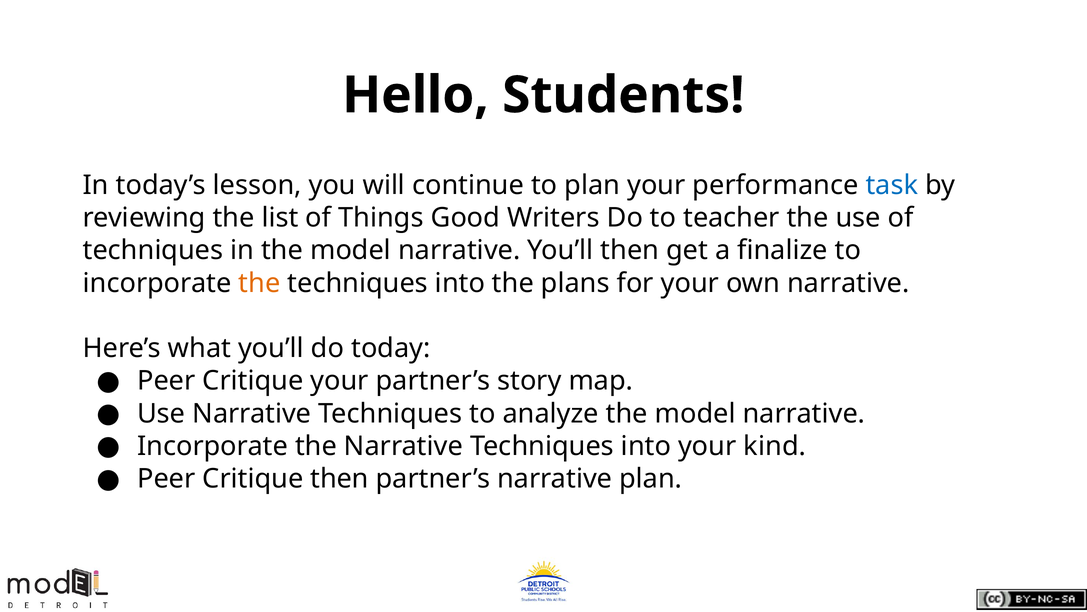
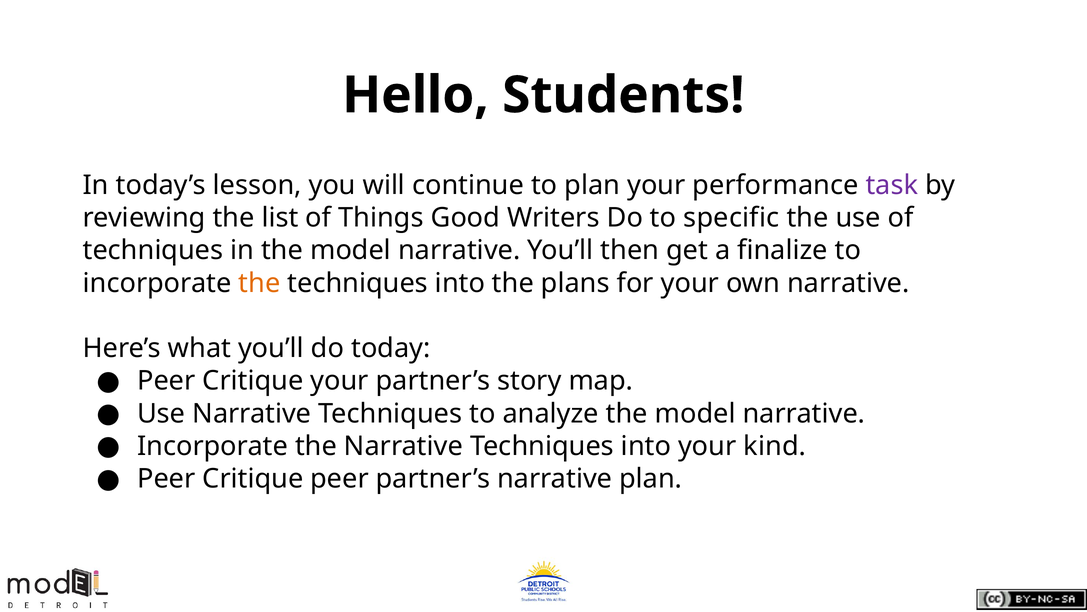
task colour: blue -> purple (892, 185)
teacher: teacher -> specific (731, 218)
Critique then: then -> peer (340, 479)
